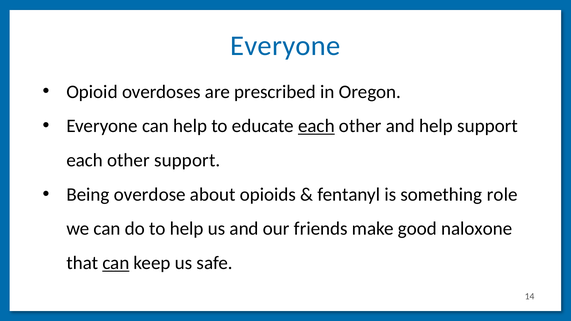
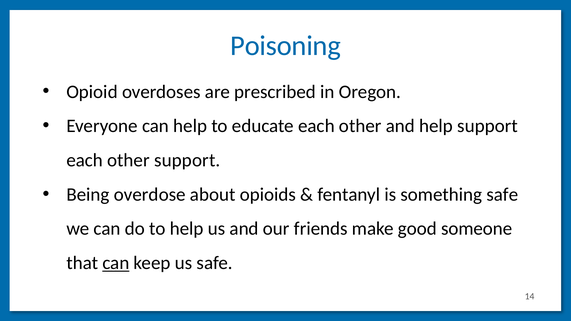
Everyone: Everyone -> Poisoning (286, 46)
each underline: present -> none (316, 126)
something role: role -> safe (502, 195)
naloxone: naloxone -> someone (477, 229)
